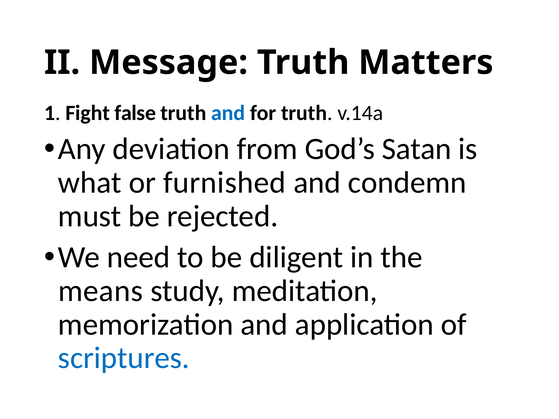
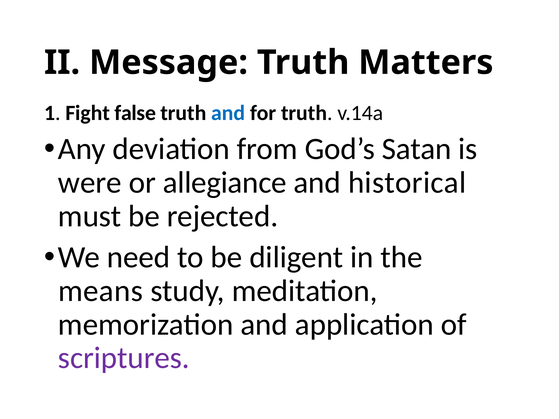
what: what -> were (90, 183)
furnished: furnished -> allegiance (225, 183)
condemn: condemn -> historical (407, 183)
scriptures colour: blue -> purple (124, 358)
